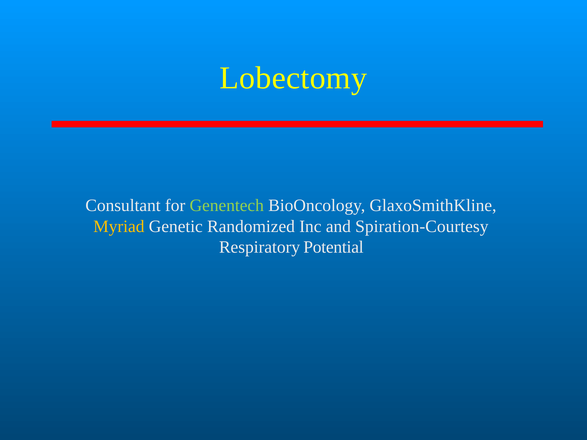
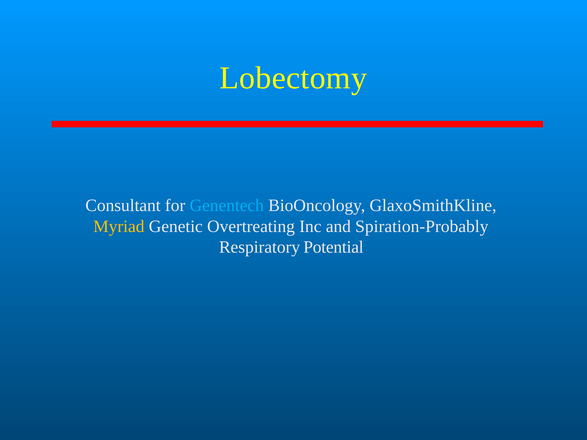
Genentech colour: light green -> light blue (227, 206)
Randomized: Randomized -> Overtreating (251, 226)
Spiration-Courtesy: Spiration-Courtesy -> Spiration-Probably (422, 226)
